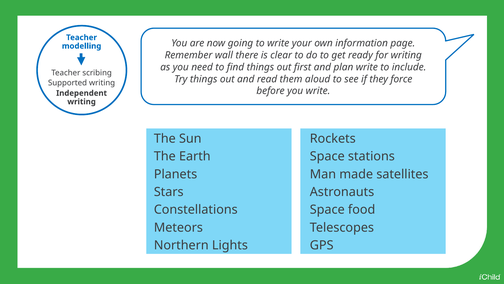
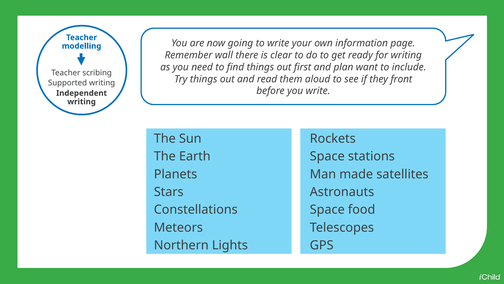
plan write: write -> want (367, 67)
force: force -> front (401, 79)
